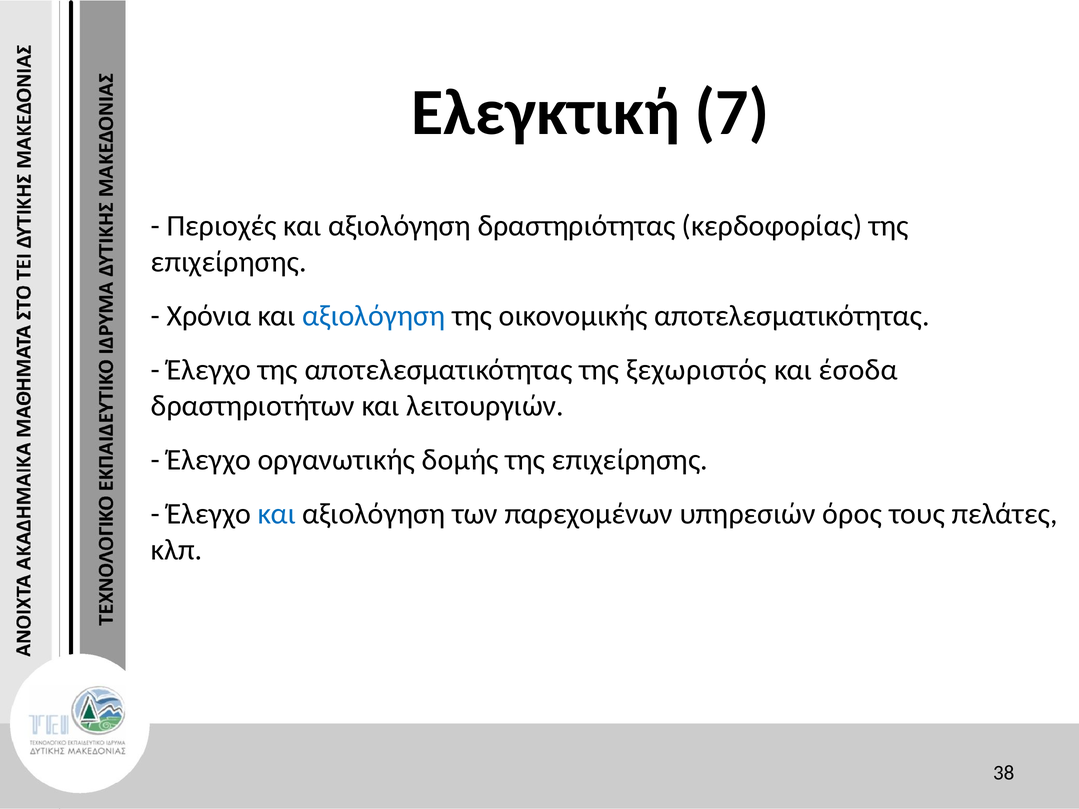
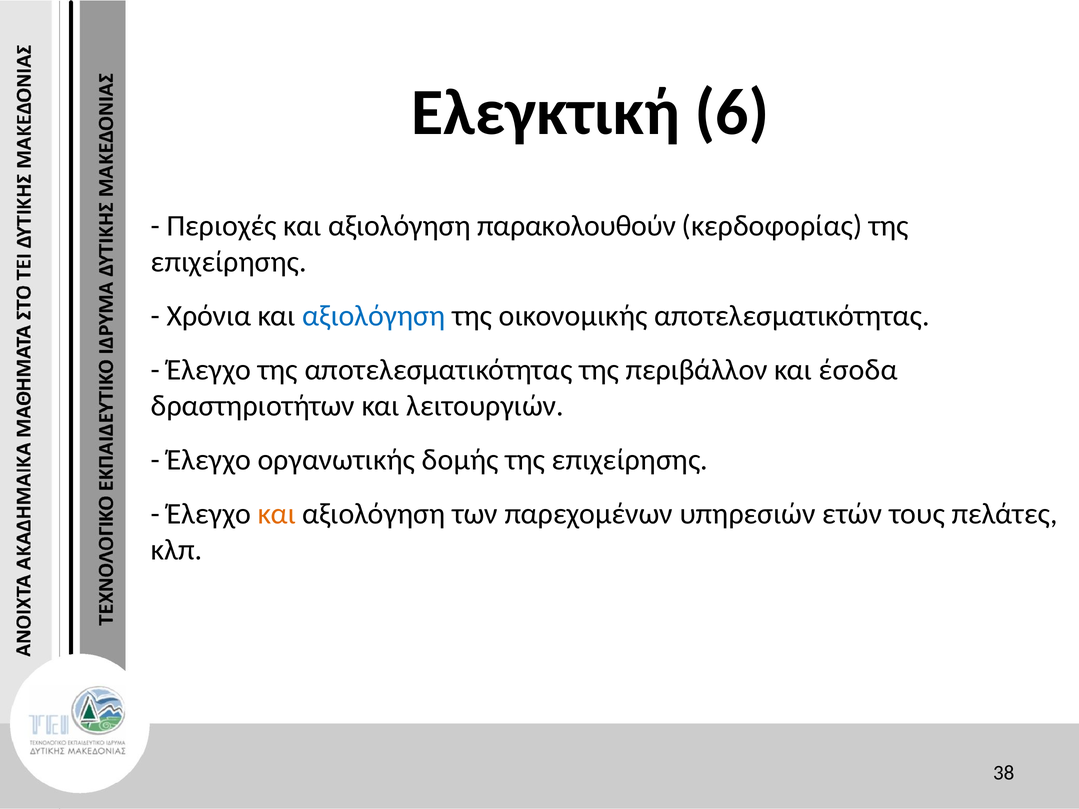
7: 7 -> 6 (732, 113)
δραστηριότητας: δραστηριότητας -> παρακολουθούν (577, 226)
ξεχωριστός: ξεχωριστός -> περιβάλλον (697, 370)
και colour: blue -> orange (277, 514)
όρος: όρος -> ετών (852, 514)
